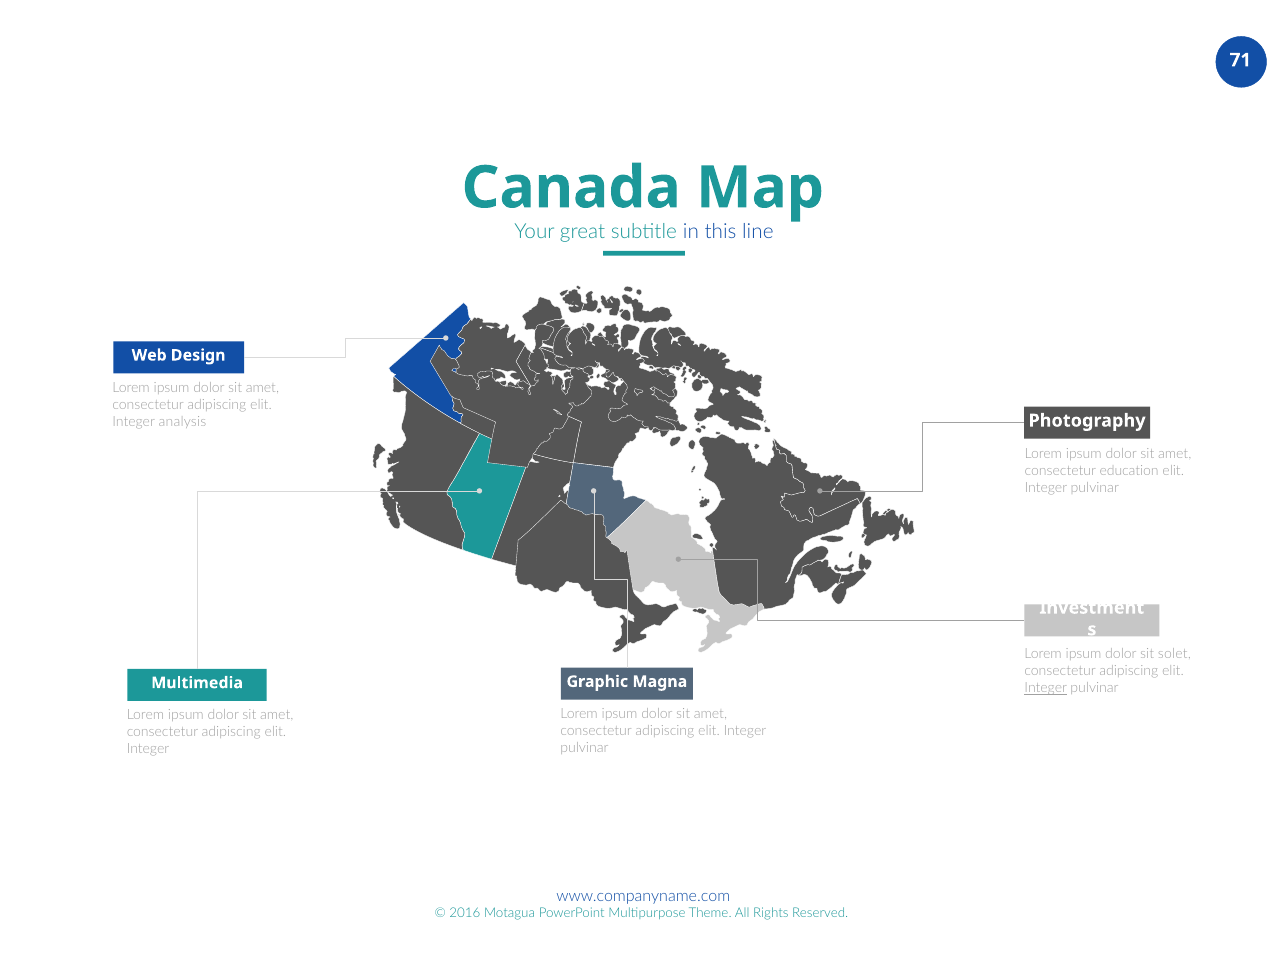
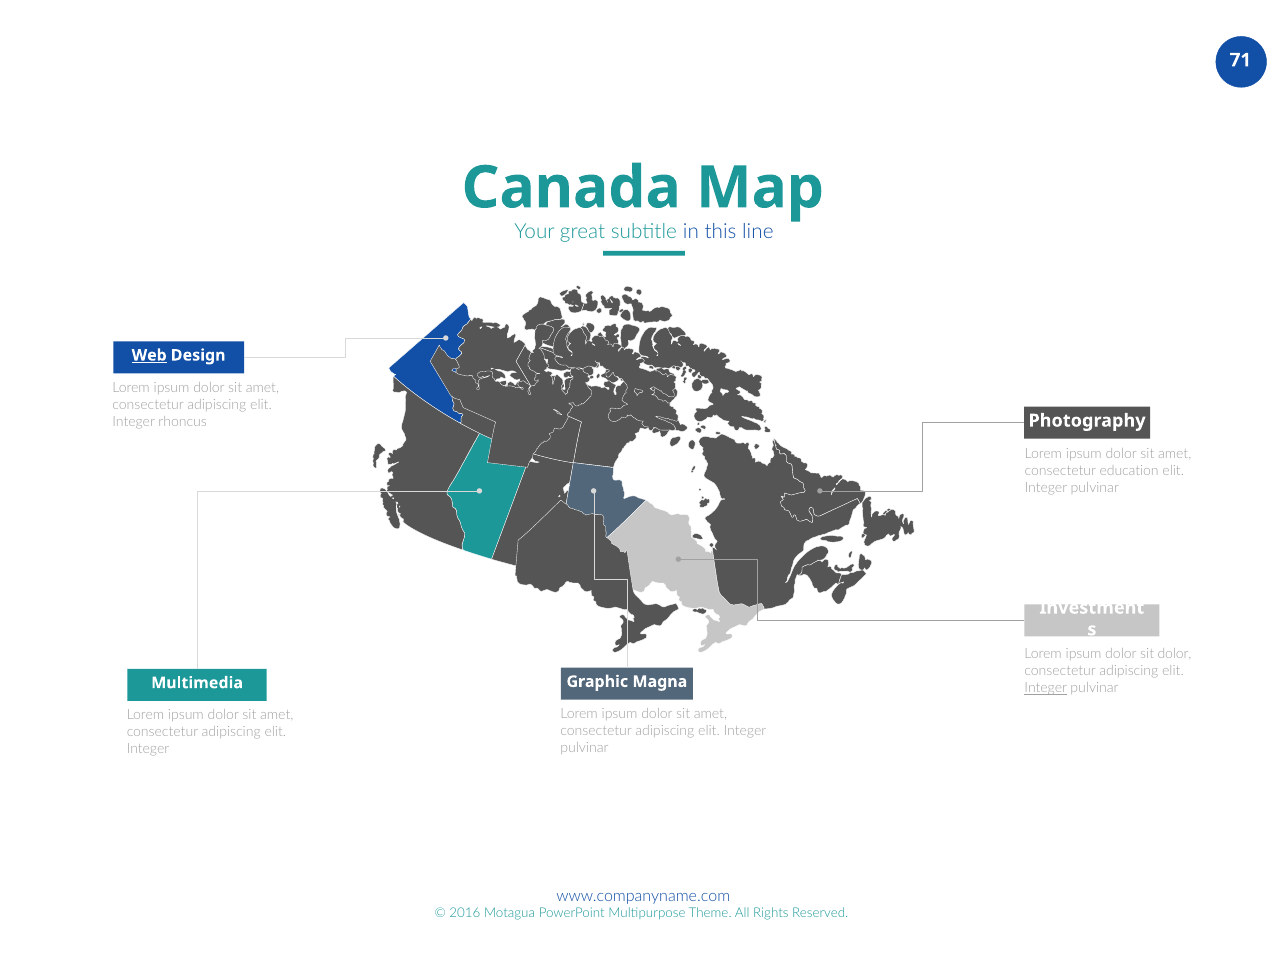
Web underline: none -> present (149, 355)
analysis: analysis -> rhoncus (183, 421)
sit solet: solet -> dolor (1175, 654)
